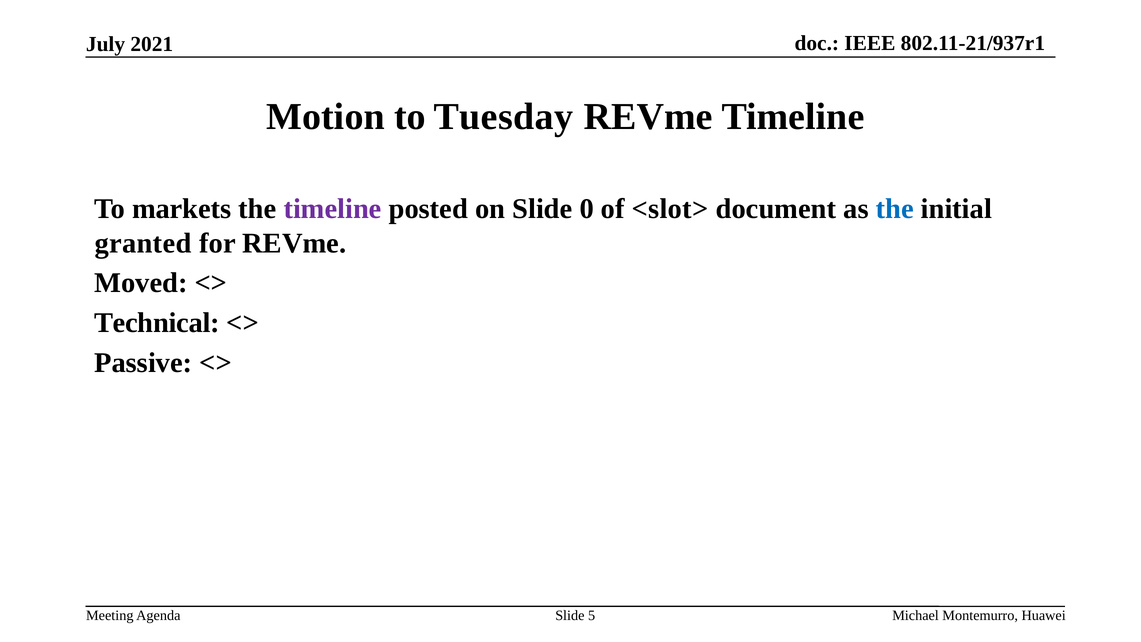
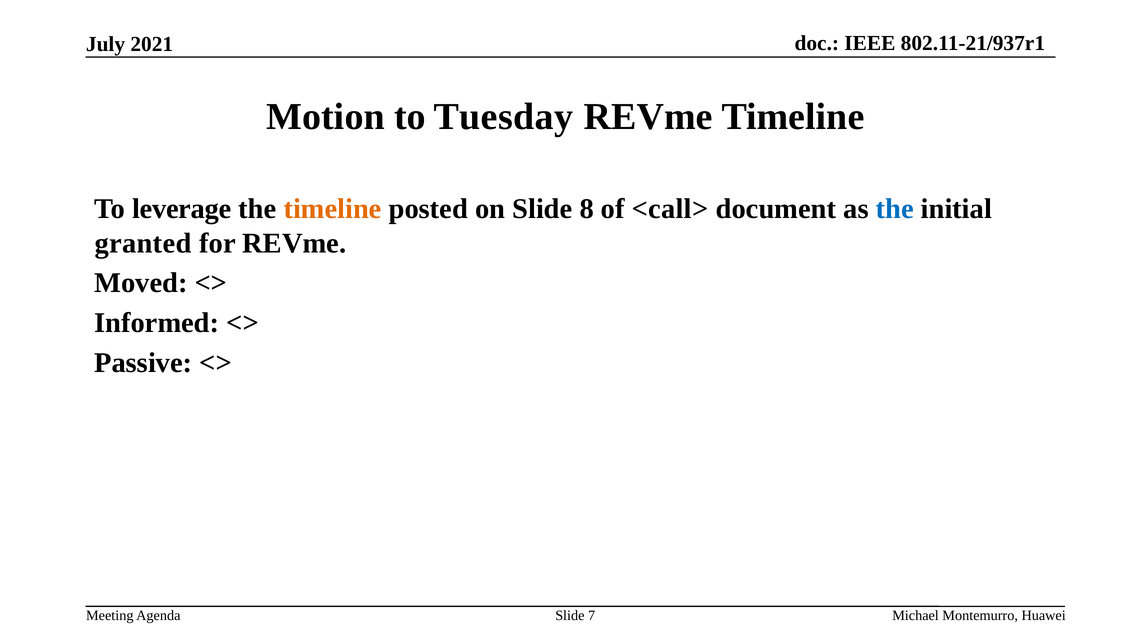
markets: markets -> leverage (182, 209)
timeline colour: purple -> orange (333, 209)
0: 0 -> 8 (587, 209)
<slot>: <slot> -> <call> (670, 209)
Technical: Technical -> Informed (157, 323)
5: 5 -> 7 (592, 616)
